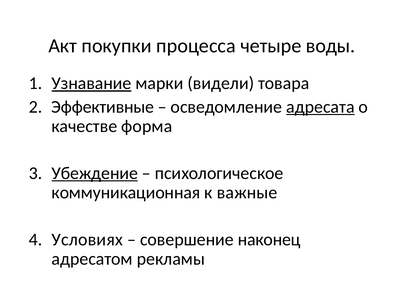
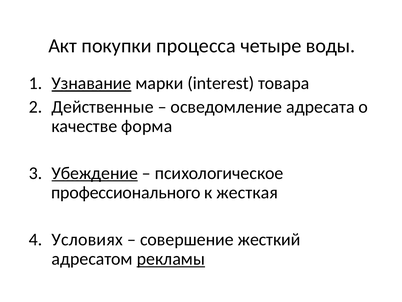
видели: видели -> interest (221, 83)
Эффективные: Эффективные -> Действенные (103, 107)
адресата underline: present -> none (320, 107)
коммуникационная: коммуникационная -> профессионального (126, 192)
важные: важные -> жесткая (247, 192)
наконец: наконец -> жесткий (269, 239)
рекламы underline: none -> present (171, 259)
